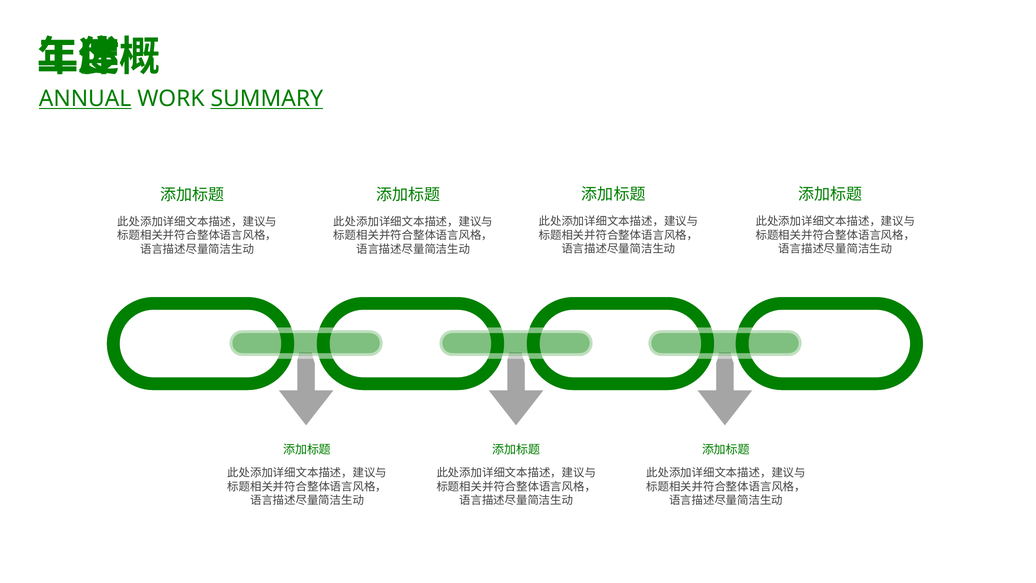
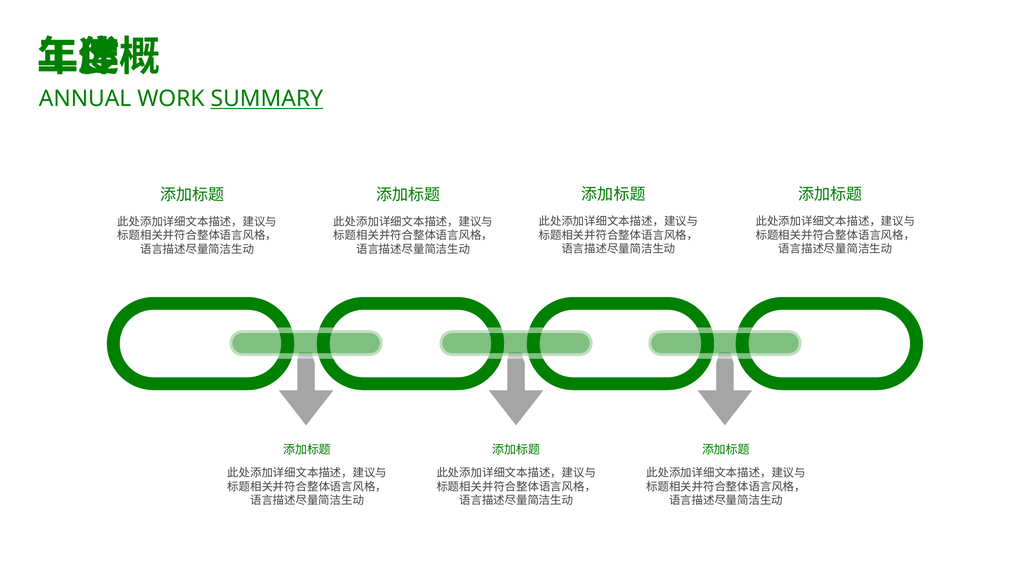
ANNUAL underline: present -> none (85, 99)
